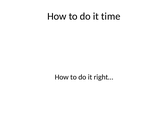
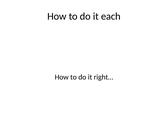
time: time -> each (111, 16)
